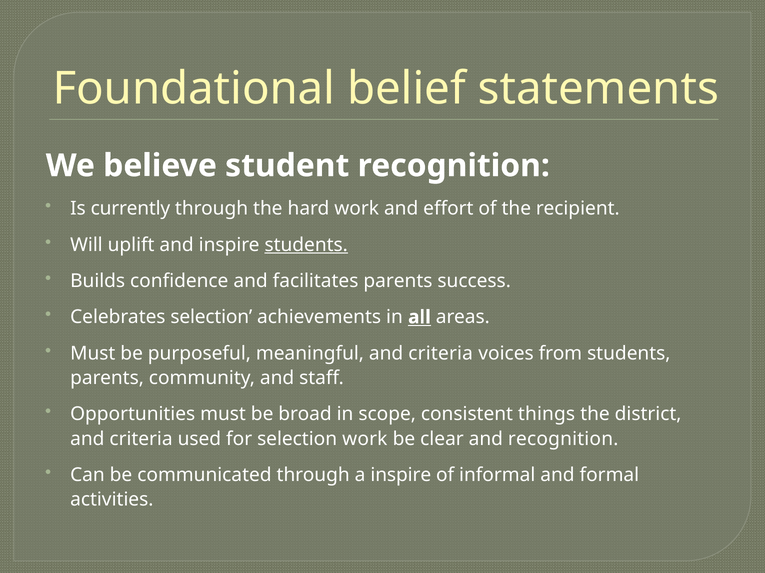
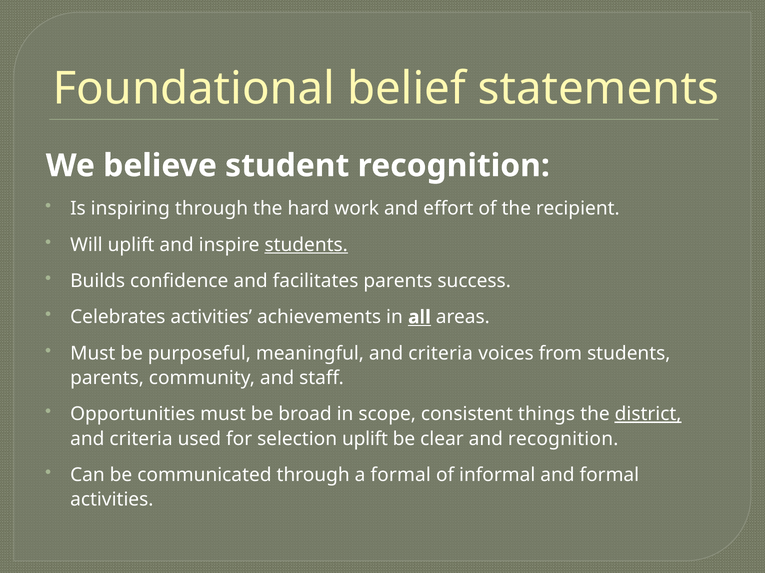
currently: currently -> inspiring (130, 209)
Celebrates selection: selection -> activities (211, 317)
district underline: none -> present (648, 415)
selection work: work -> uplift (365, 439)
a inspire: inspire -> formal (401, 476)
